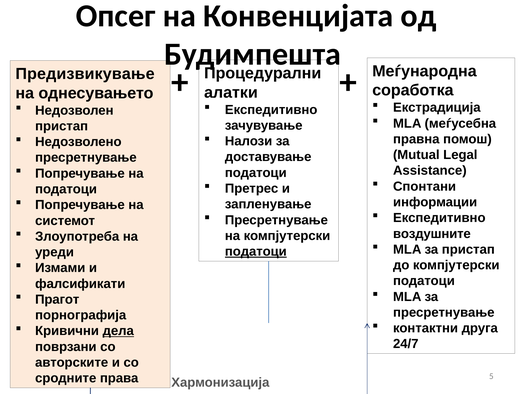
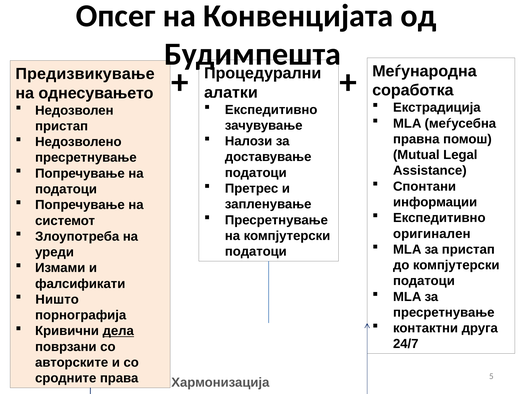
воздушните: воздушните -> оригинален (432, 234)
податоци underline: present -> none (256, 251)
Прагот: Прагот -> Ништо (57, 299)
